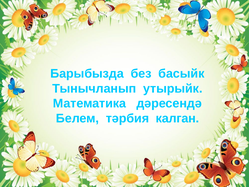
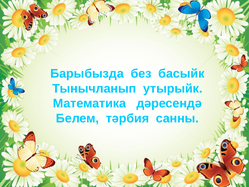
калган: калган -> санны (177, 118)
